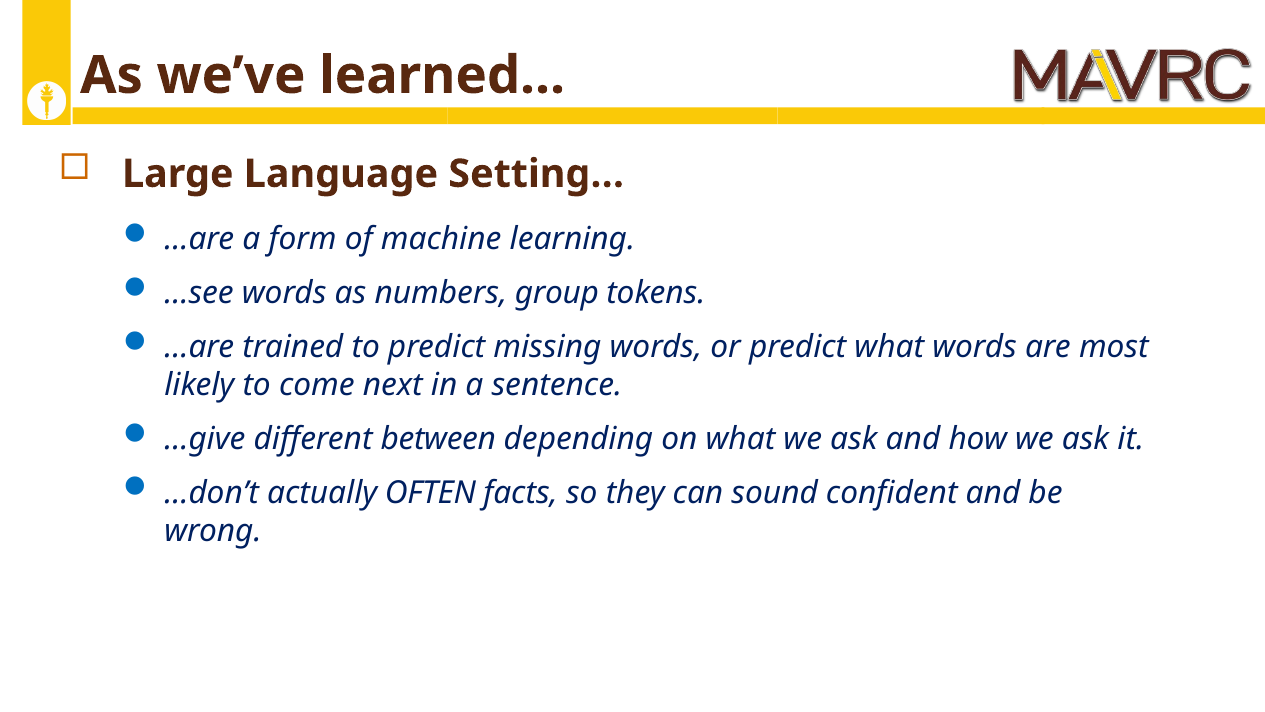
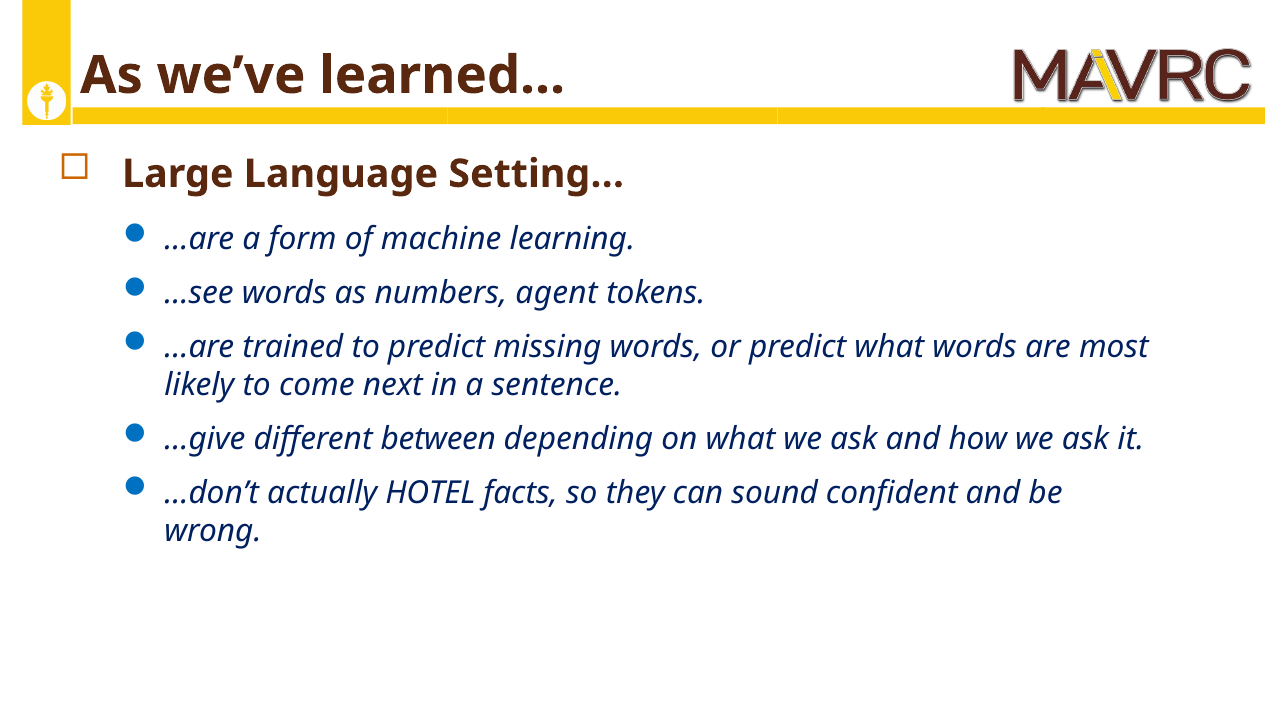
group: group -> agent (557, 293)
OFTEN: OFTEN -> HOTEL (430, 492)
